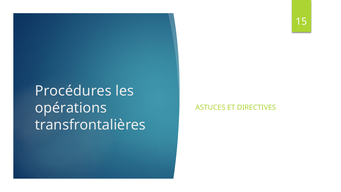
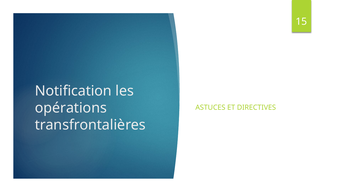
Procédures: Procédures -> Notification (73, 91)
